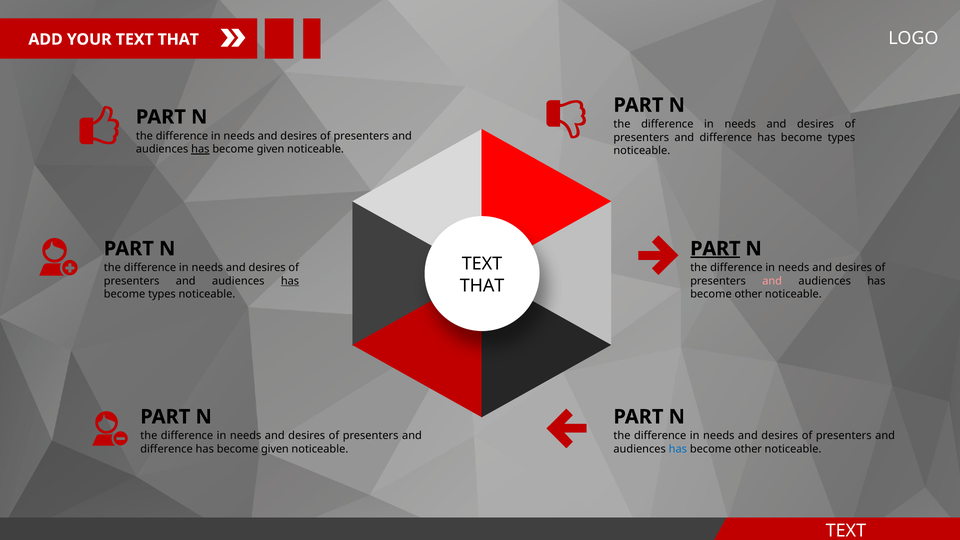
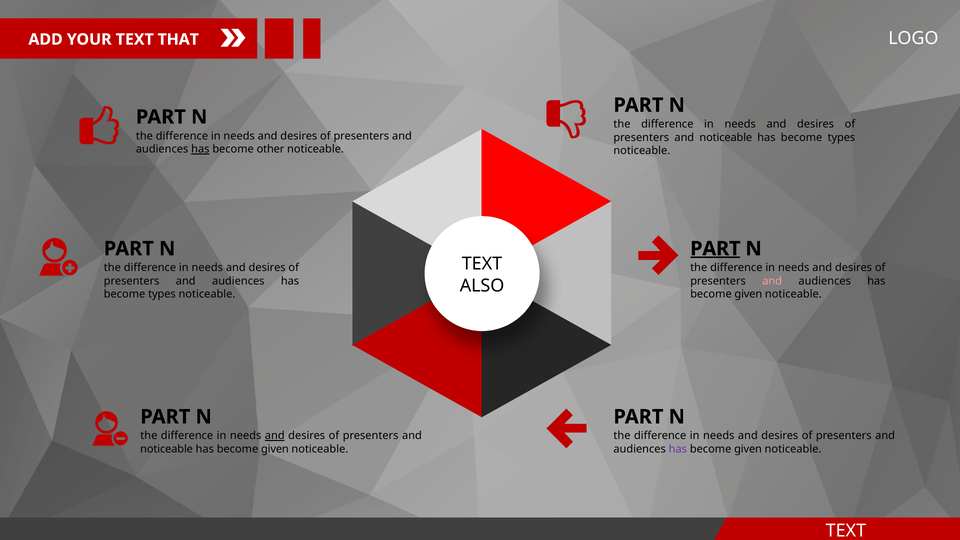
difference: difference -> noticeable (726, 137)
given: given -> other (271, 149)
has underline: present -> none (290, 281)
THAT: THAT -> ALSO (482, 286)
other: other -> given (748, 294)
and underline: none -> present (275, 436)
difference: difference -> noticeable (167, 449)
has colour: blue -> purple (678, 449)
other: other -> given (748, 449)
